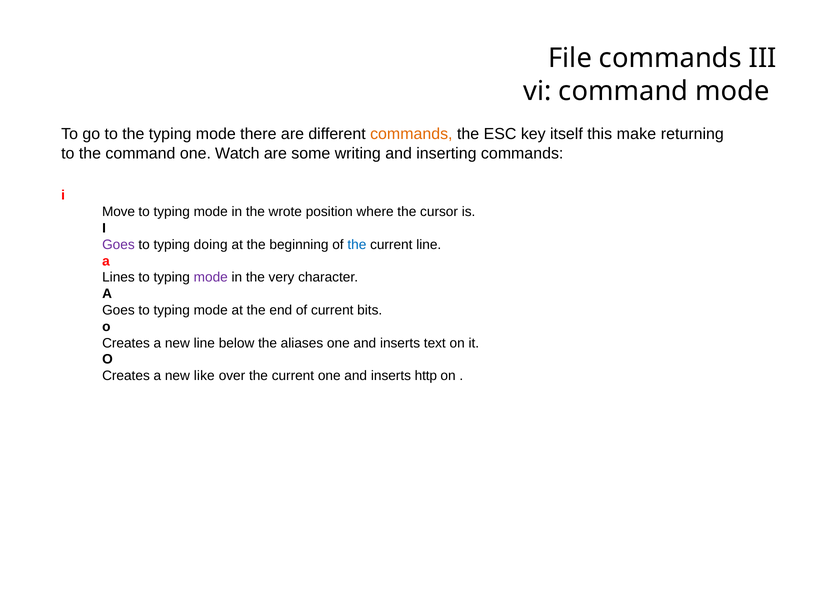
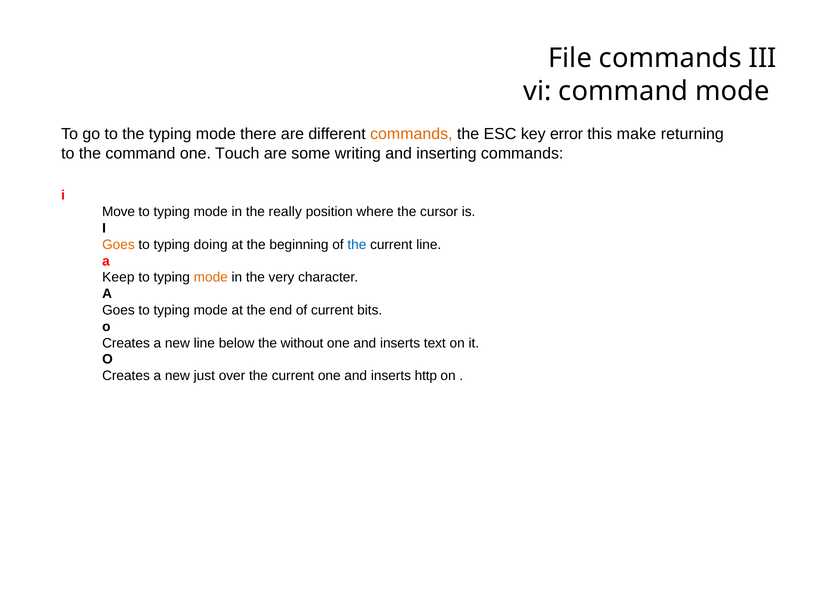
itself: itself -> error (567, 134)
Watch: Watch -> Touch (237, 153)
wrote: wrote -> really (285, 212)
Goes colour: purple -> orange (118, 244)
Lines: Lines -> Keep (118, 277)
mode colour: purple -> orange (211, 277)
aliases: aliases -> without (302, 343)
like: like -> just (204, 375)
